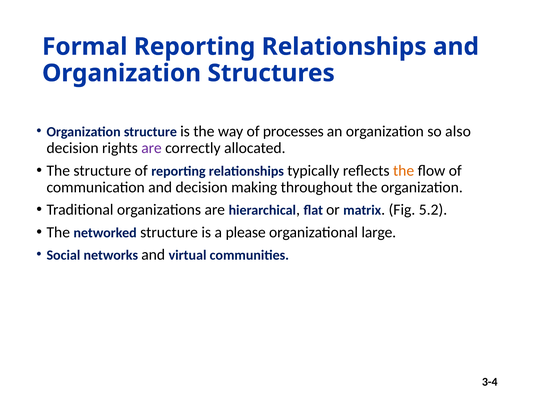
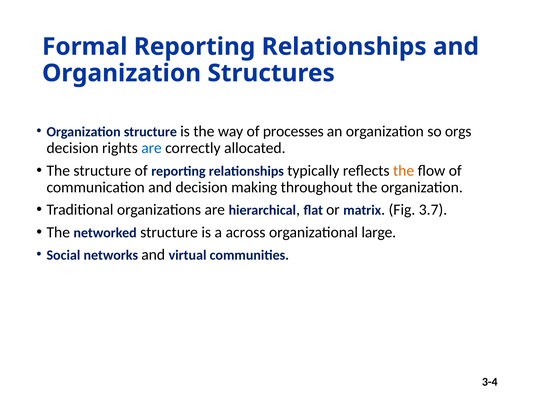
also: also -> orgs (458, 131)
are colour: purple -> blue (151, 148)
5.2: 5.2 -> 3.7 (433, 210)
please: please -> across (246, 232)
